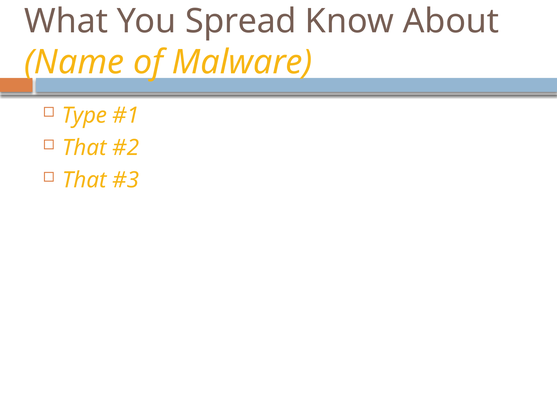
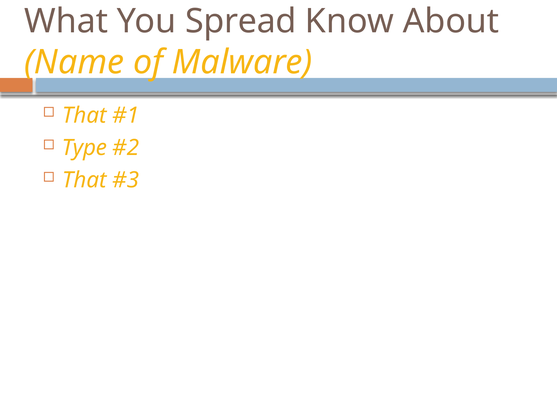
Type: Type -> That (84, 115)
That: That -> Type (85, 148)
